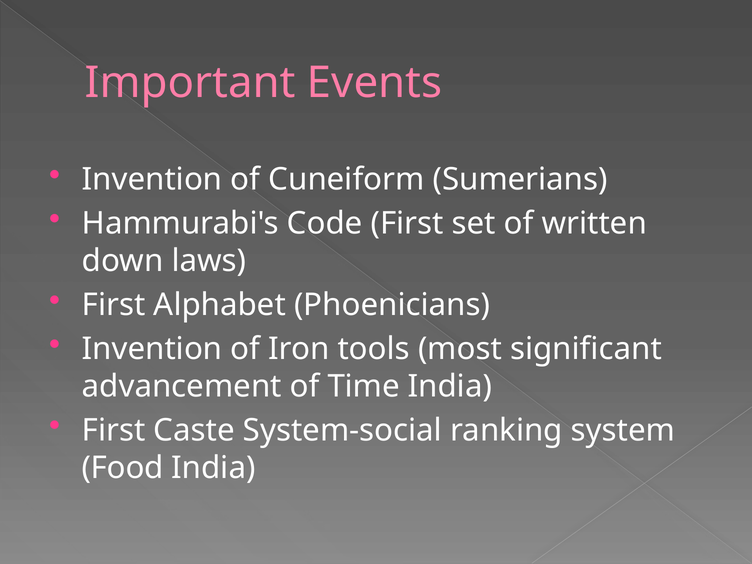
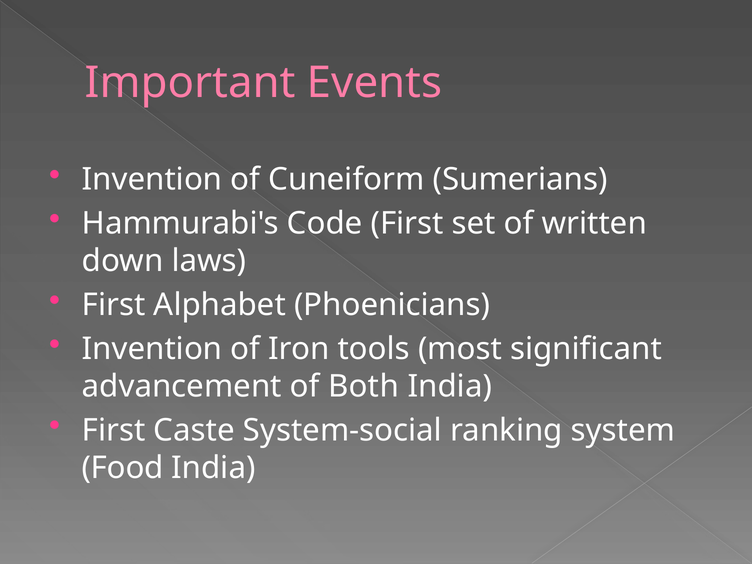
Time: Time -> Both (364, 386)
